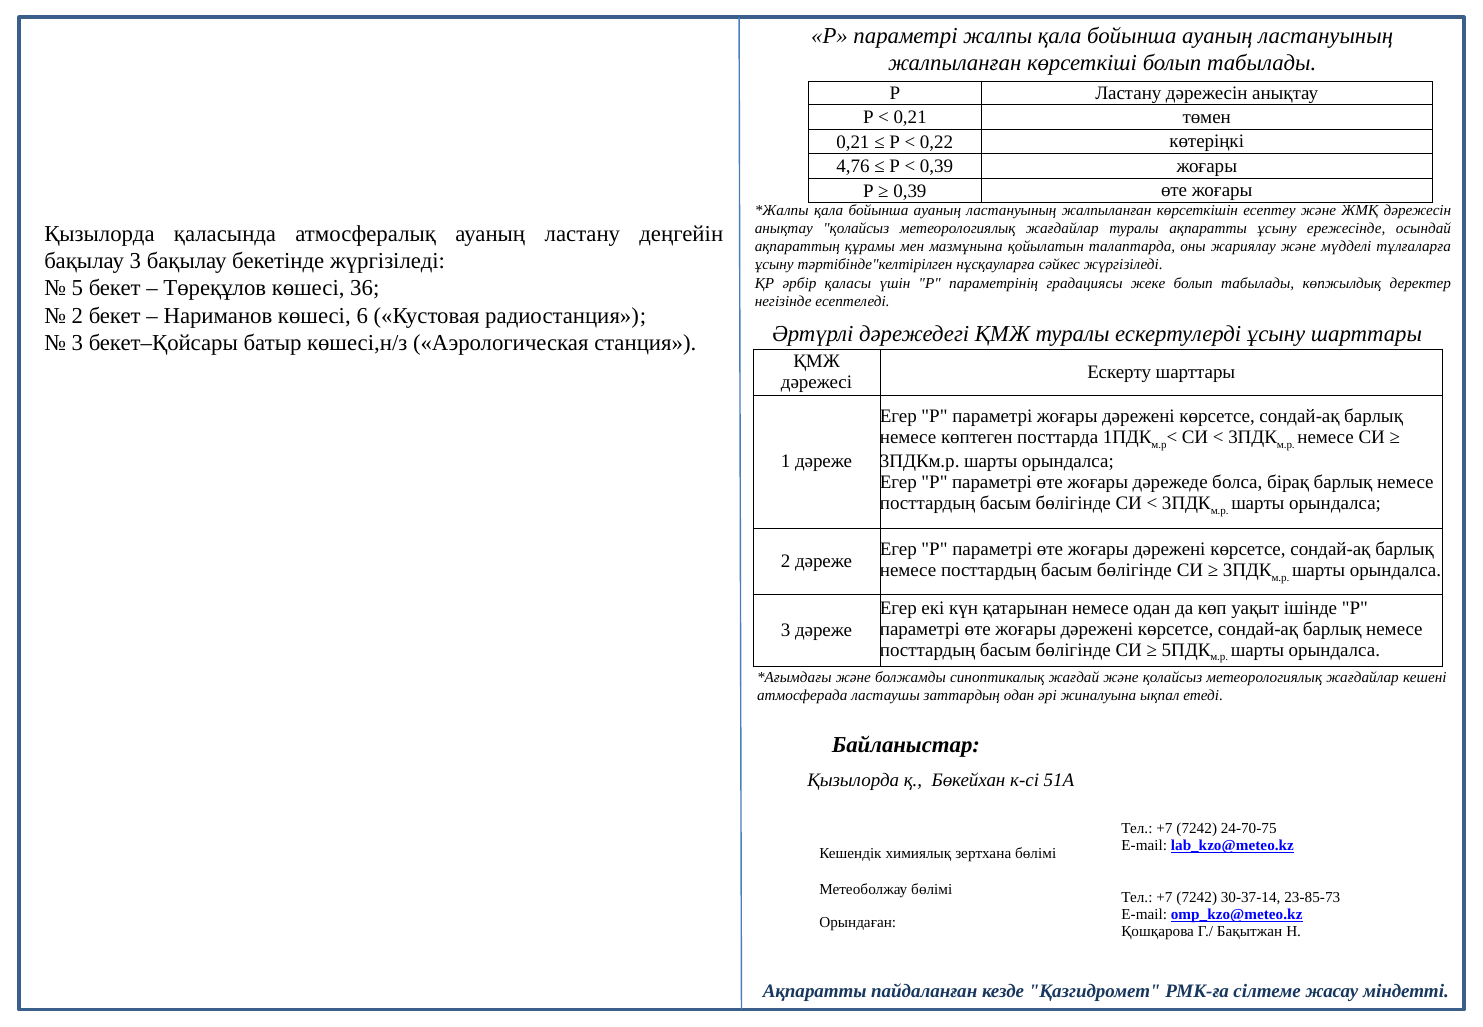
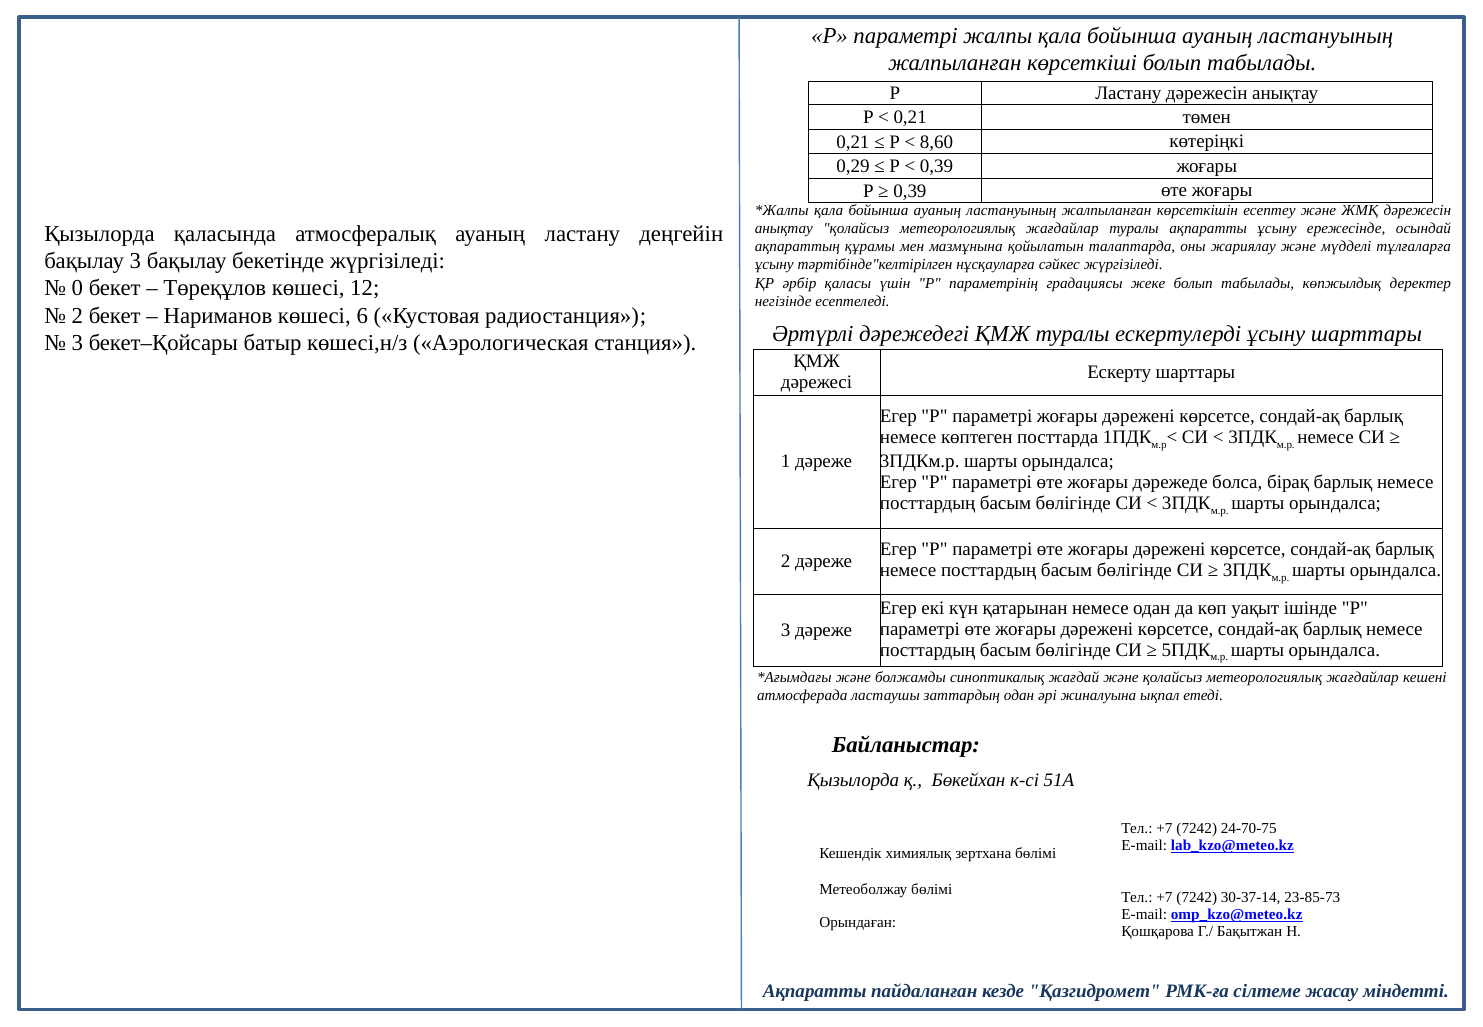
0,22: 0,22 -> 8,60 (936, 142)
4,76: 4,76 -> 0,29 (853, 167)
5: 5 -> 0 (77, 288)
36: 36 -> 12 (365, 288)
